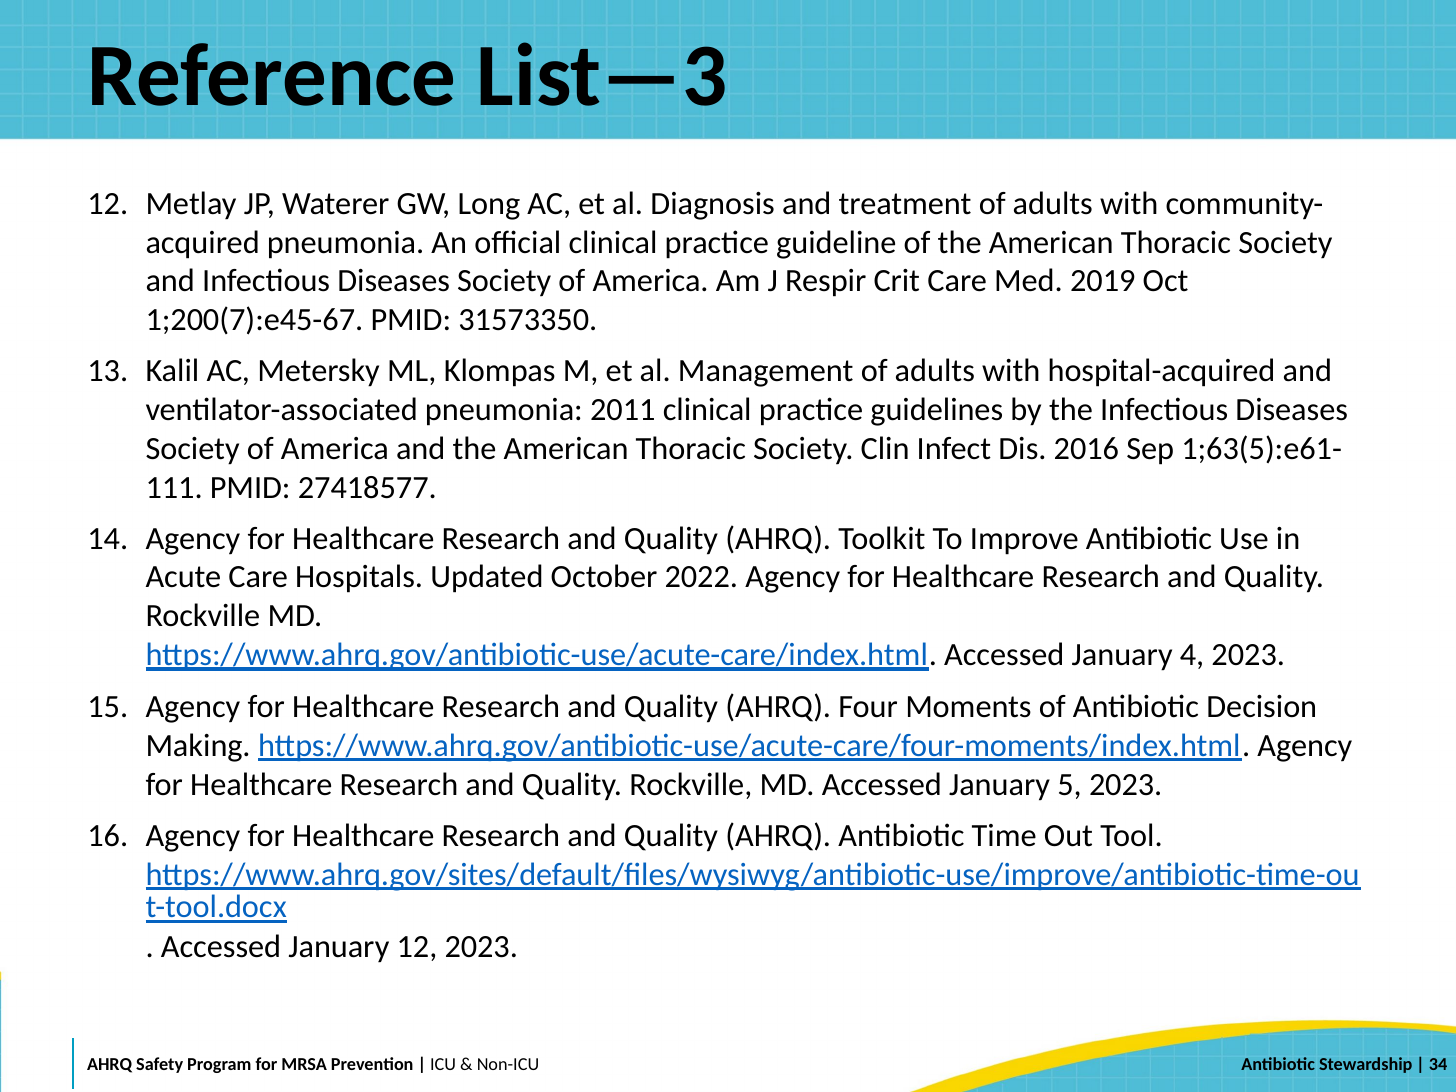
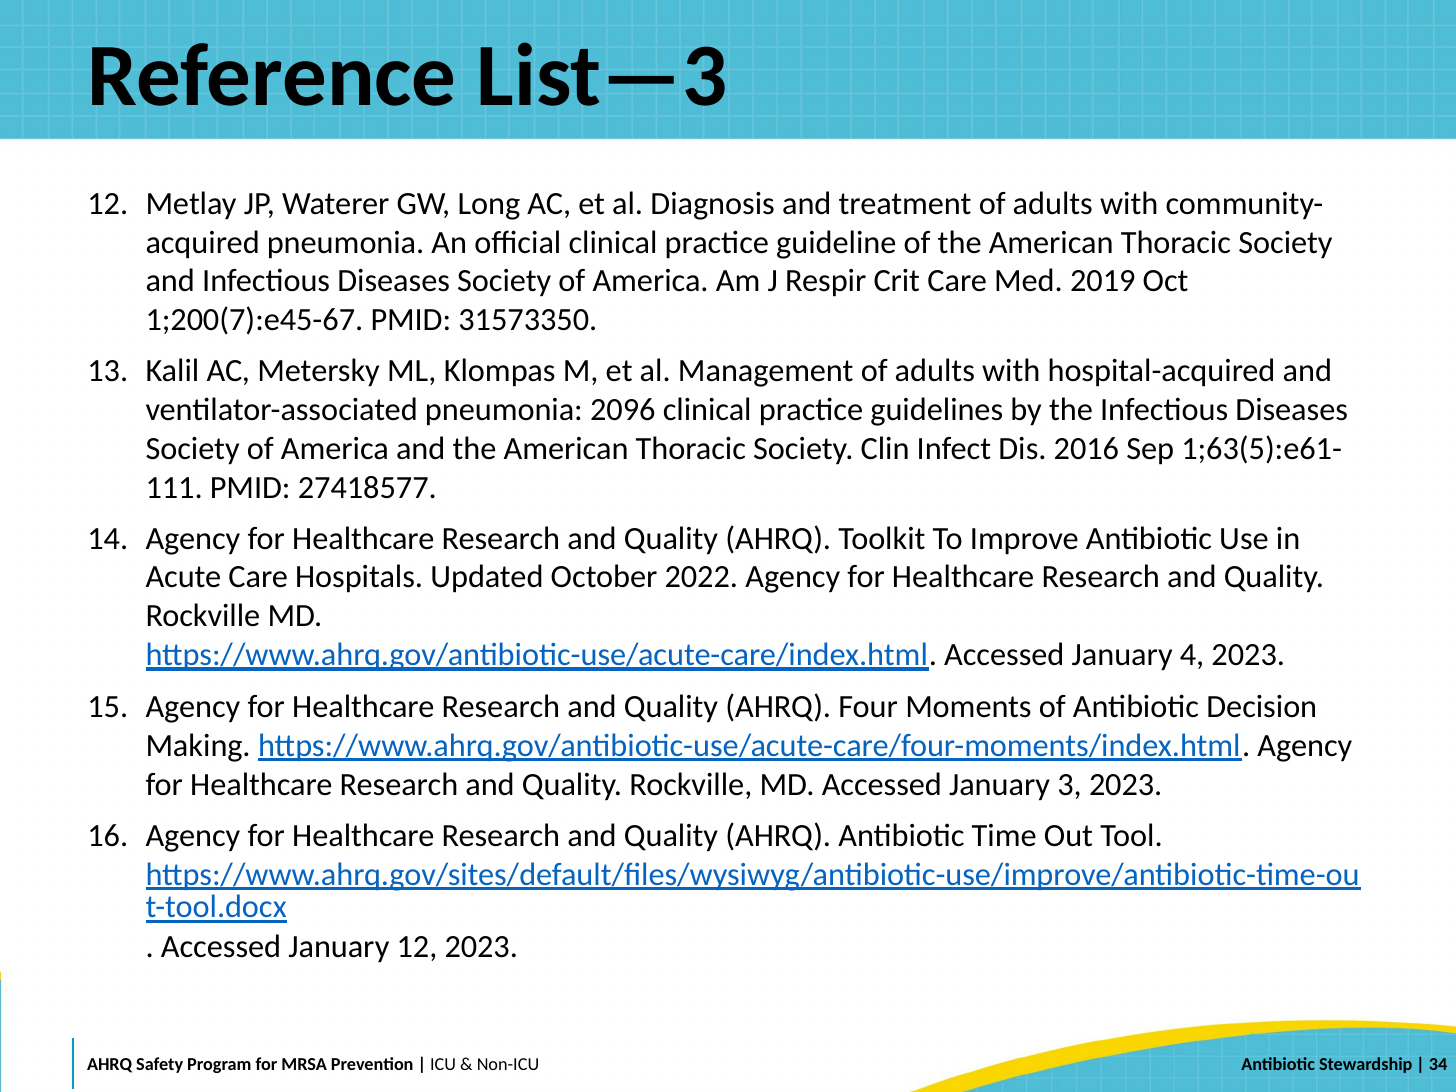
2011: 2011 -> 2096 (623, 410)
5: 5 -> 3 (1070, 785)
